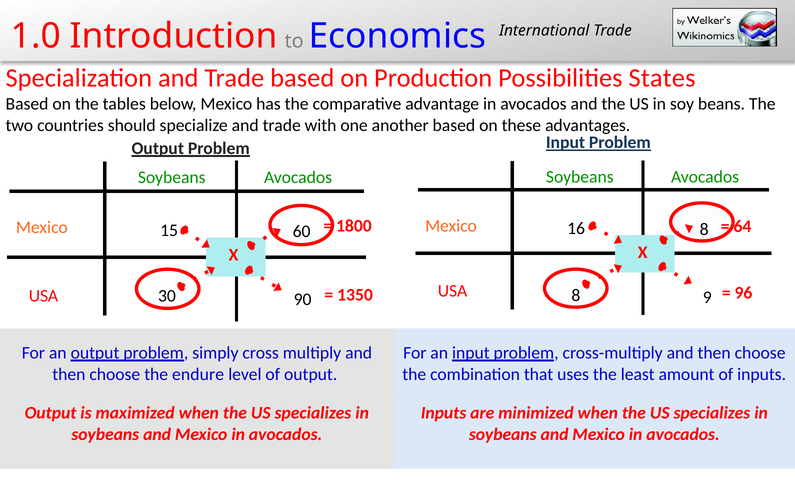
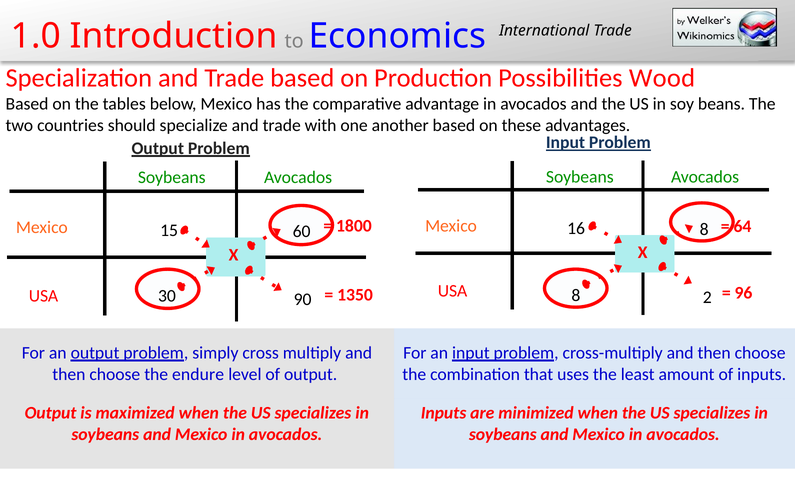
States: States -> Wood (662, 78)
9: 9 -> 2 (707, 297)
